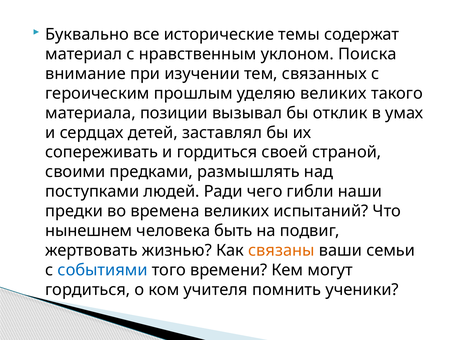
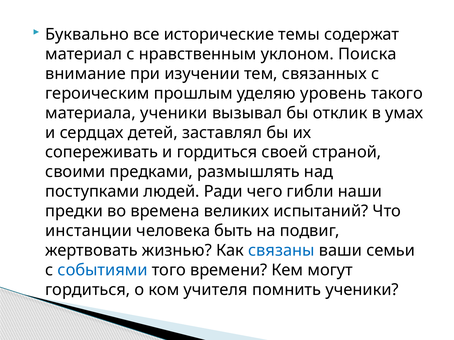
уделяю великих: великих -> уровень (333, 93)
материала позиции: позиции -> ученики (174, 113)
нынешнем: нынешнем -> инстанции (89, 231)
связаны colour: orange -> blue (281, 251)
